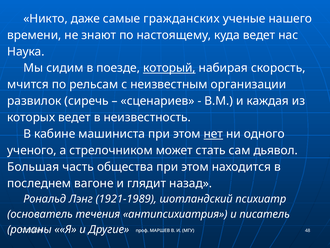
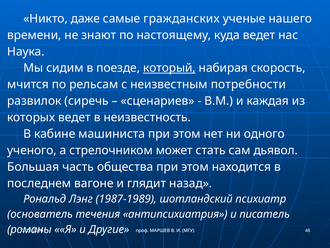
организации: организации -> потребности (248, 84)
нет underline: present -> none (213, 134)
1921-1989: 1921-1989 -> 1987-1989 (126, 199)
